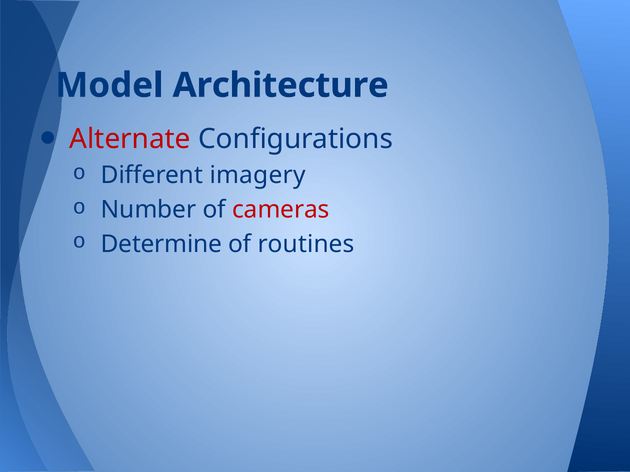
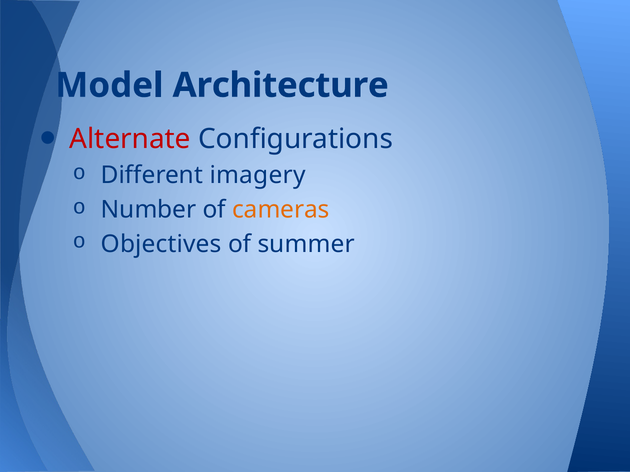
cameras colour: red -> orange (281, 210)
Determine: Determine -> Objectives (161, 244)
routines: routines -> summer (306, 244)
